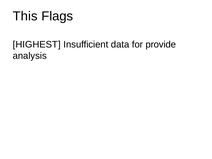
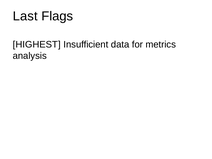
This: This -> Last (25, 16)
provide: provide -> metrics (161, 44)
